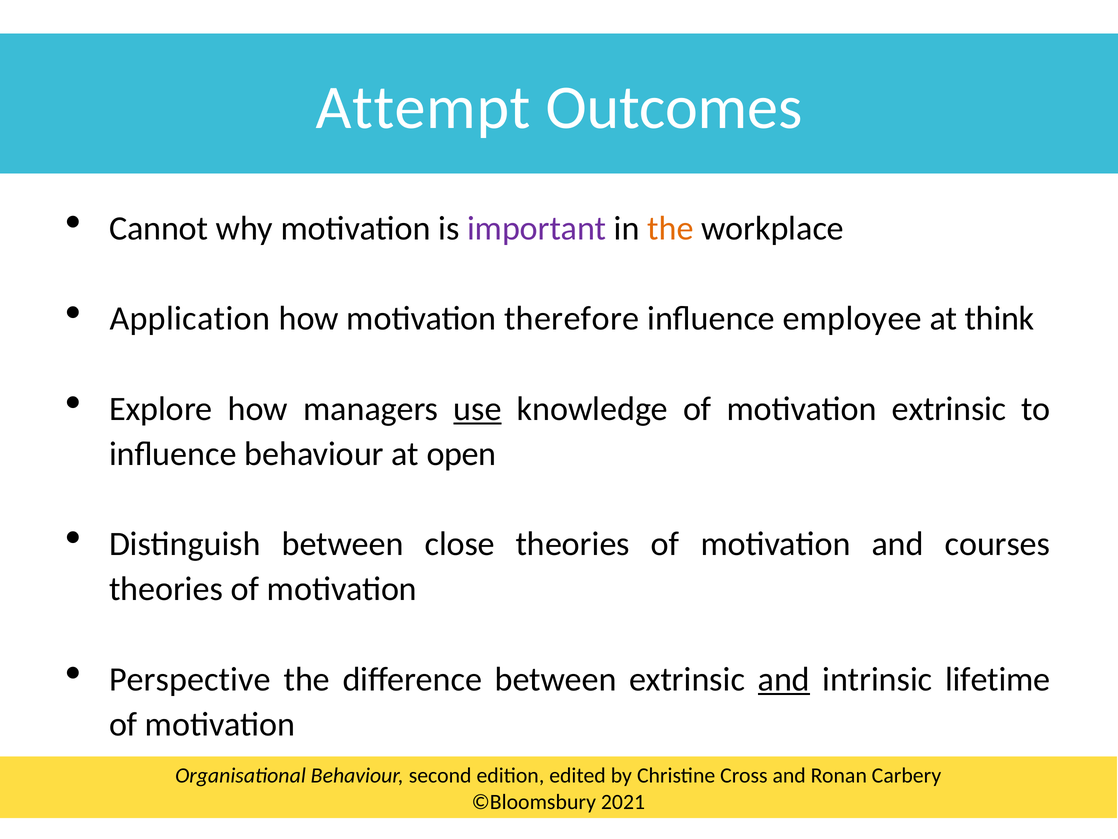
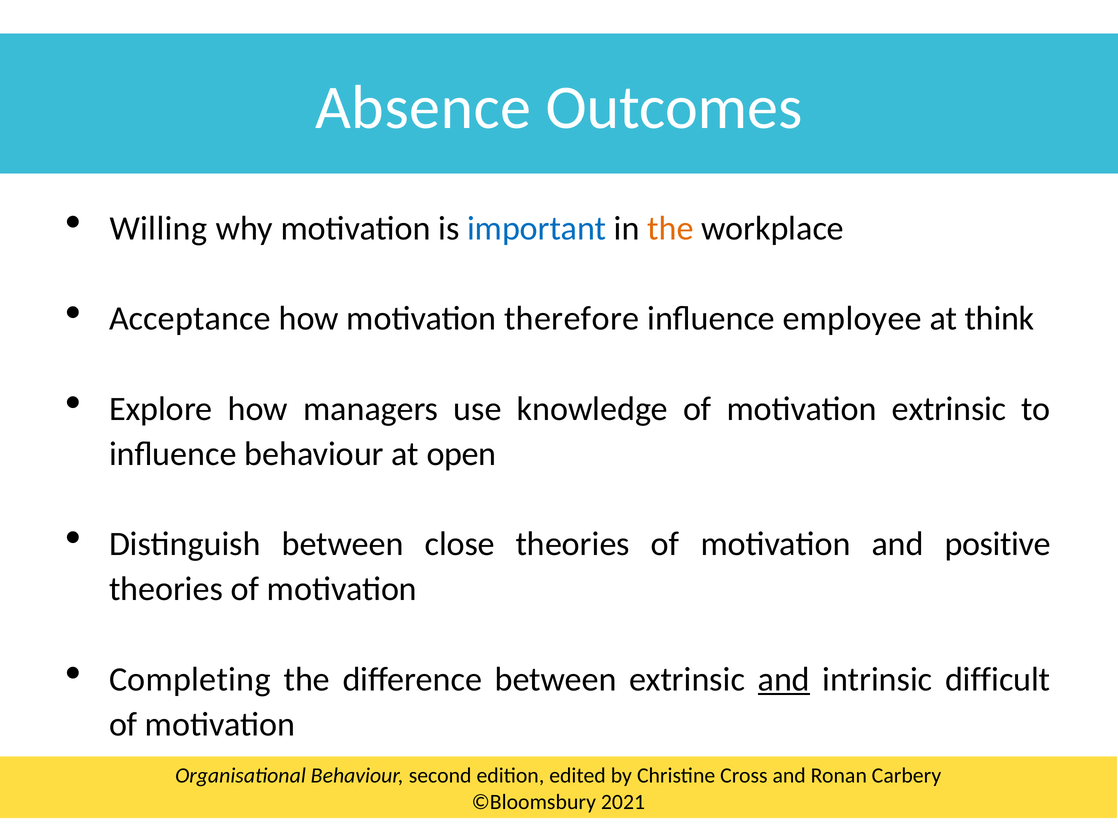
Attempt: Attempt -> Absence (423, 108)
Cannot: Cannot -> Willing (158, 228)
important colour: purple -> blue (537, 228)
Application: Application -> Acceptance (190, 318)
use underline: present -> none (478, 409)
courses: courses -> positive (998, 544)
Perspective: Perspective -> Completing (190, 679)
lifetime: lifetime -> difficult (998, 679)
